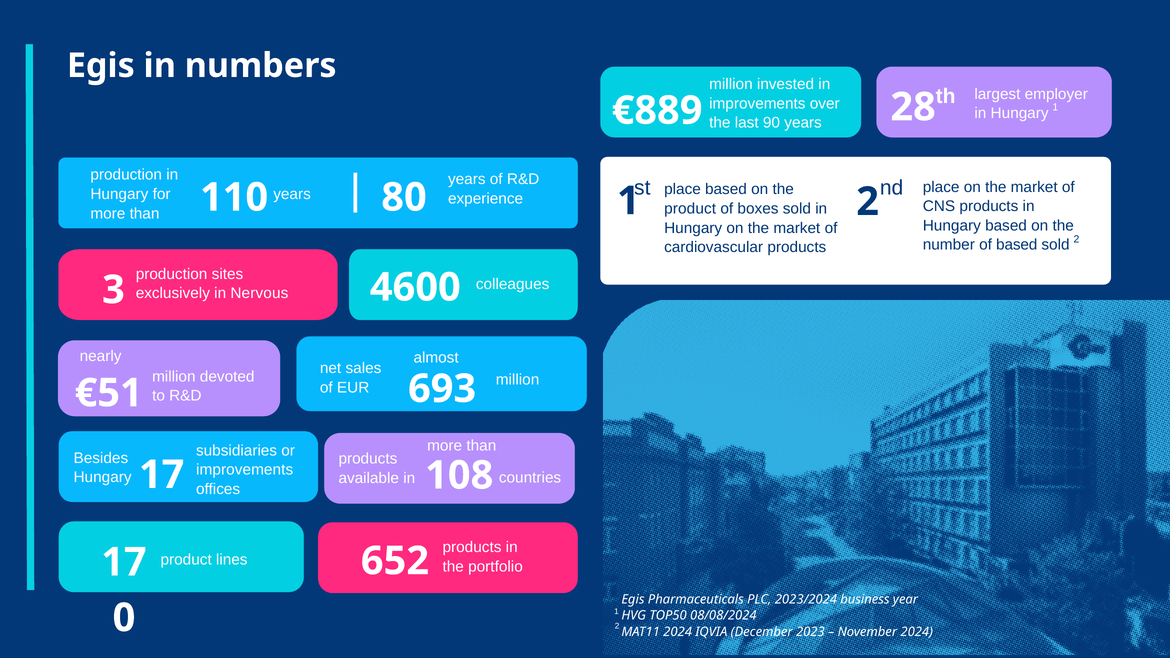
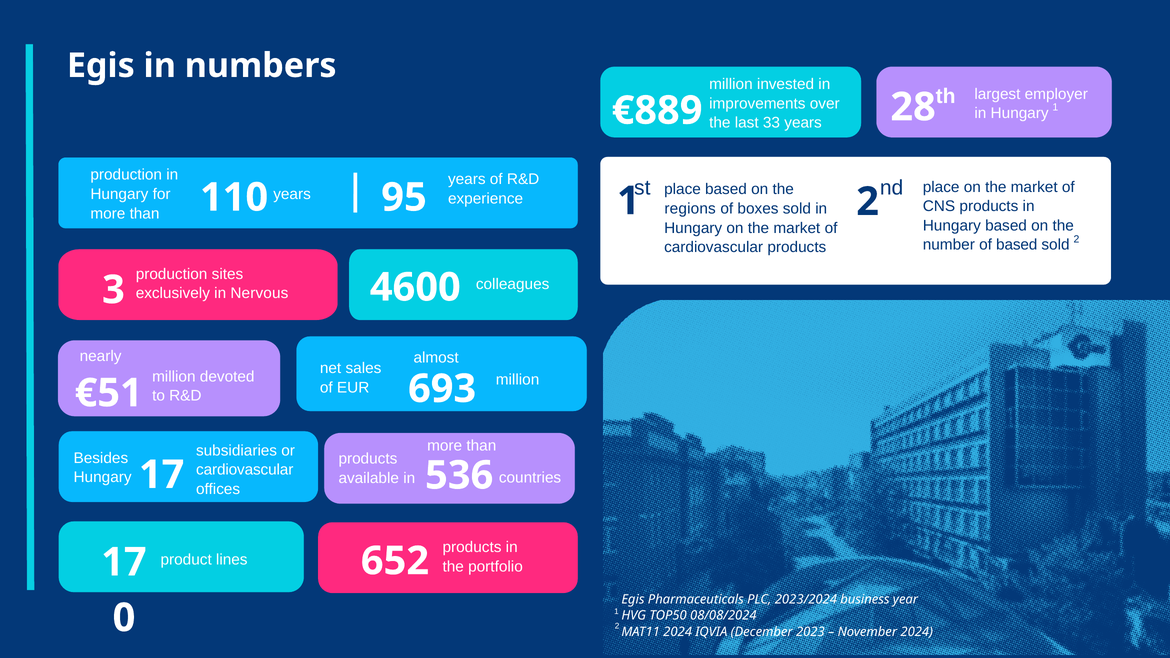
90: 90 -> 33 (771, 123)
80: 80 -> 95 (404, 198)
product: product -> regions (690, 209)
improvements: improvements -> cardiovascular (245, 470)
108: 108 -> 536 (459, 476)
